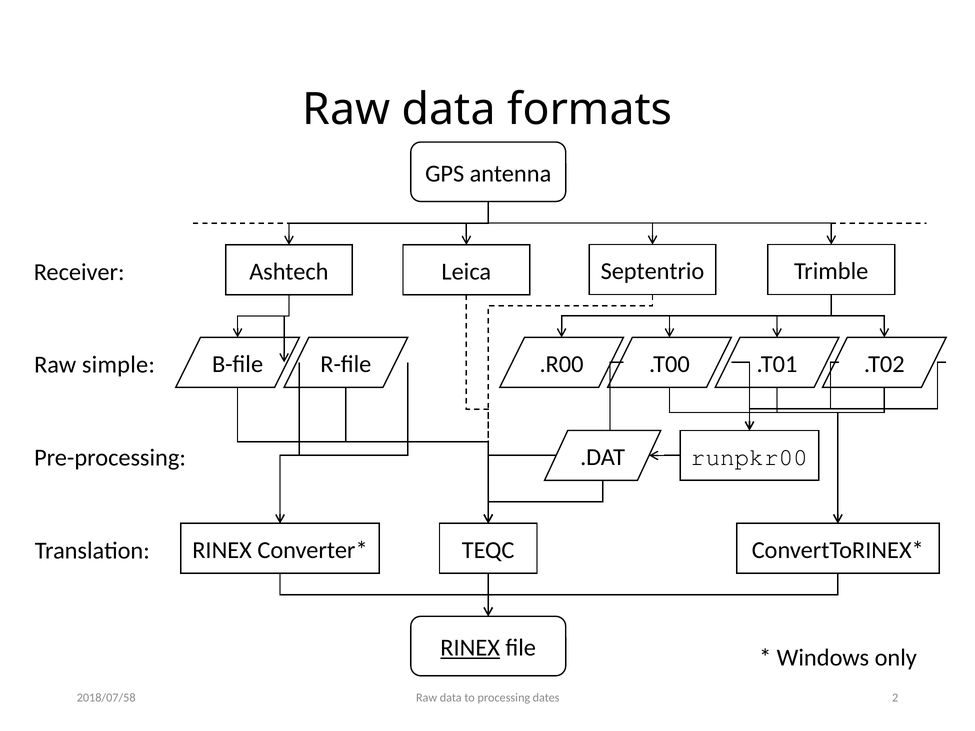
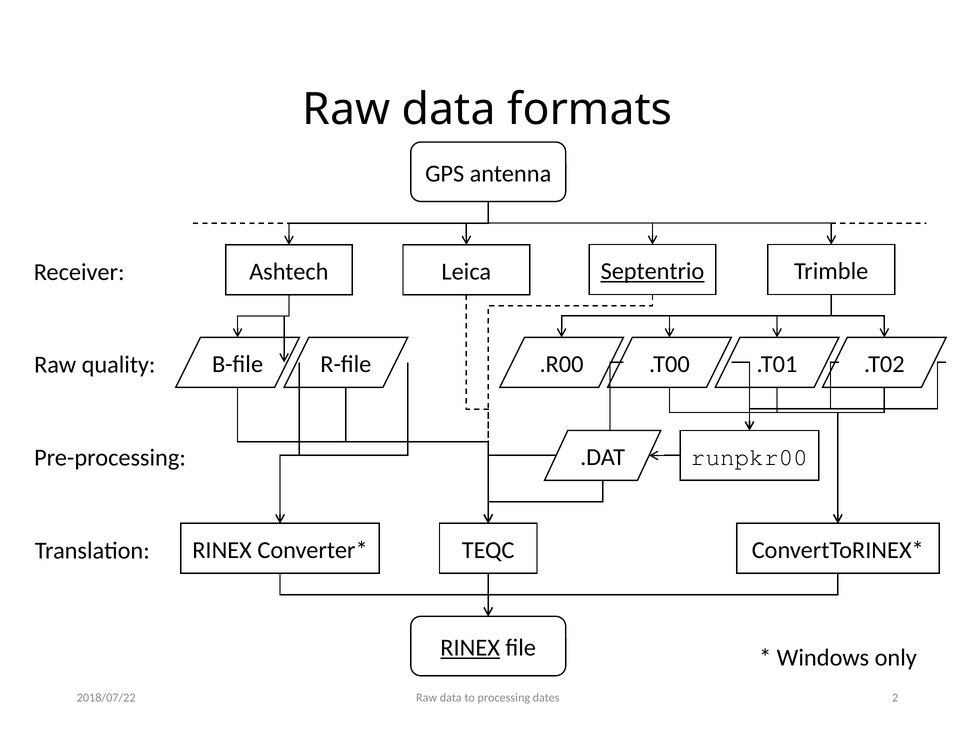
Septentrio underline: none -> present (652, 271)
simple: simple -> quality (119, 365)
2018/07/58: 2018/07/58 -> 2018/07/22 (106, 698)
